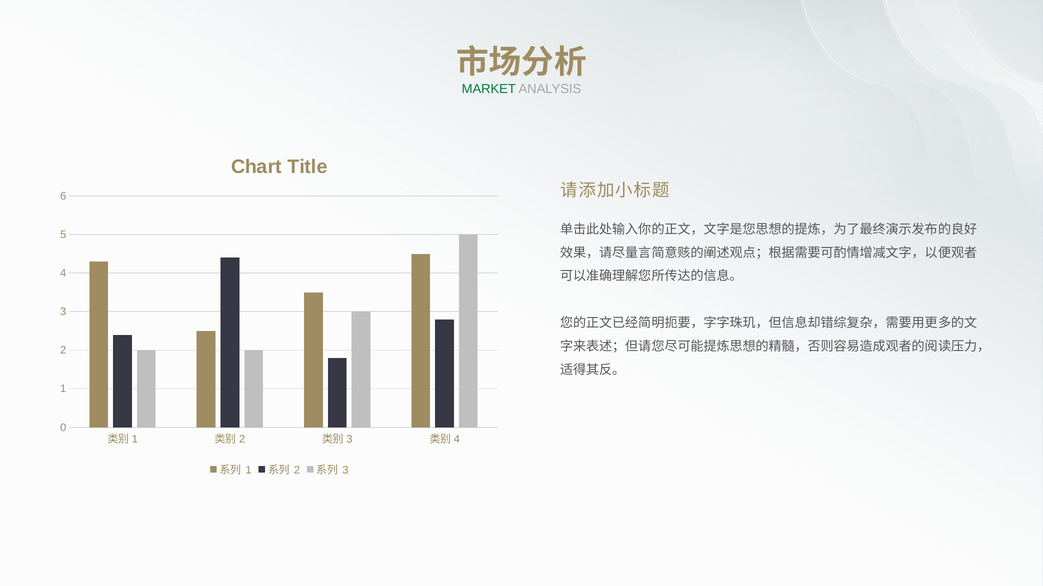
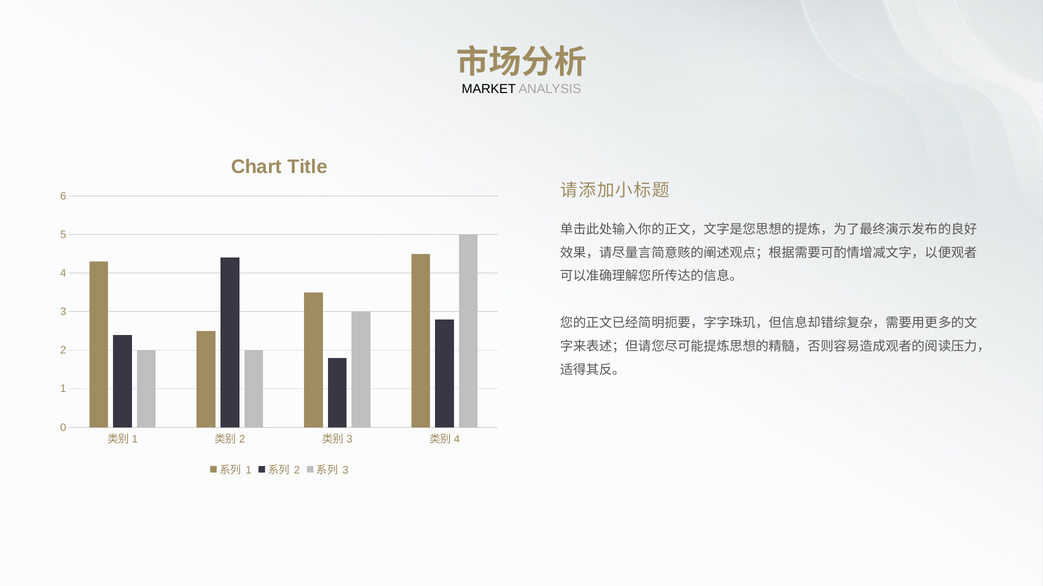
MARKET colour: green -> black (489, 89)
